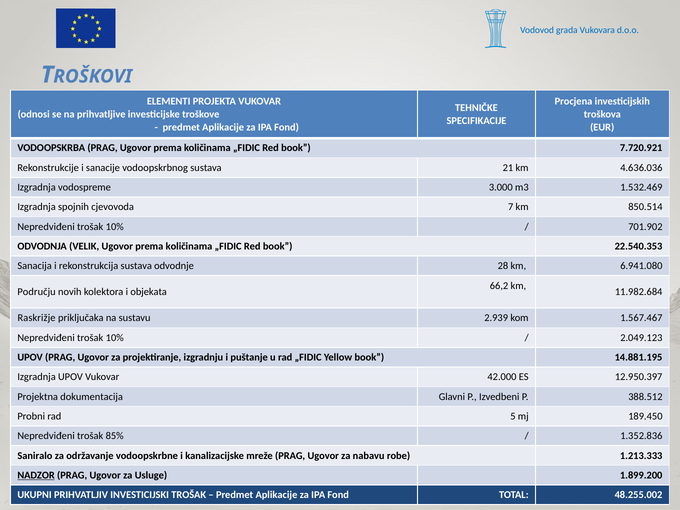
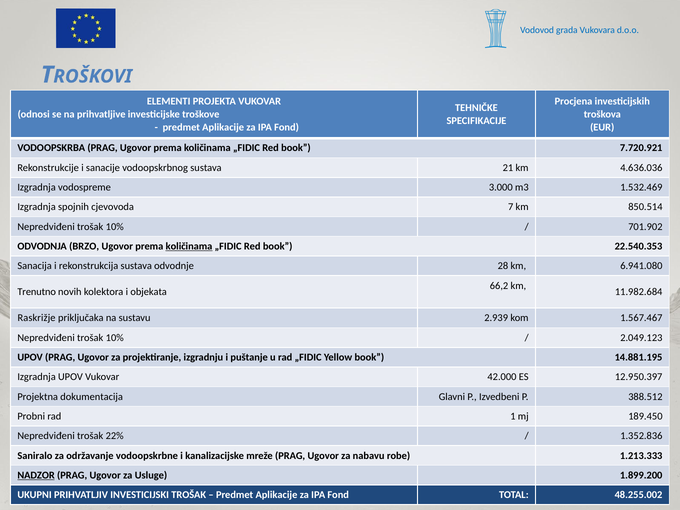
VELIK: VELIK -> BRZO (84, 246)
količinama underline: none -> present (189, 246)
Području: Području -> Trenutno (37, 292)
5: 5 -> 1 (513, 416)
85%: 85% -> 22% (115, 436)
